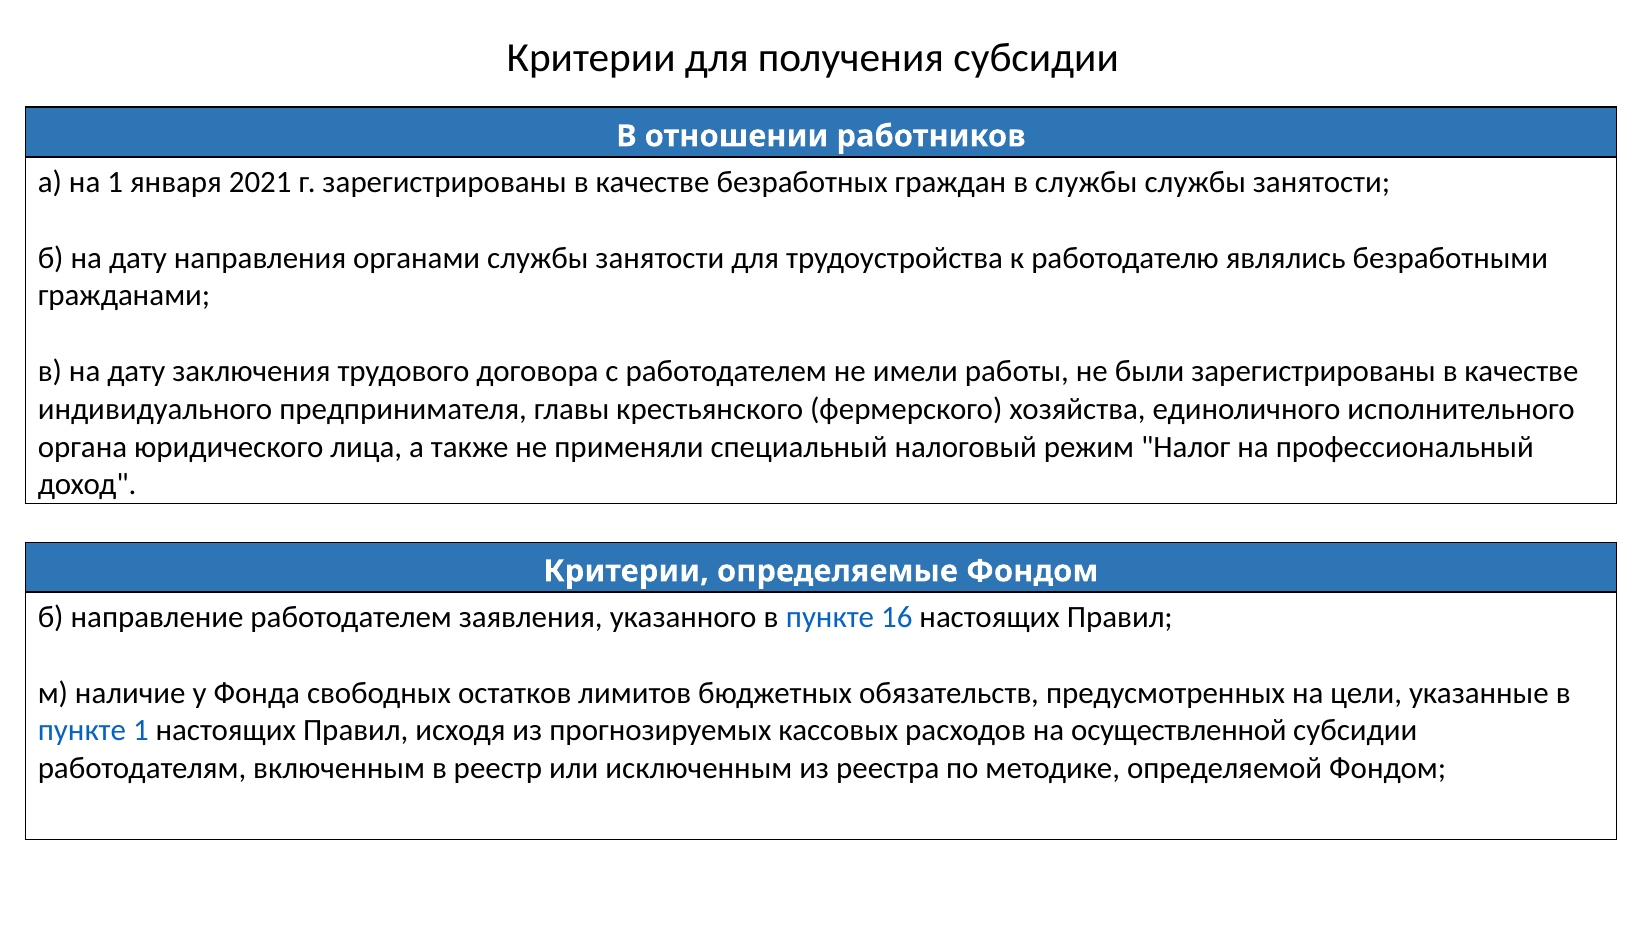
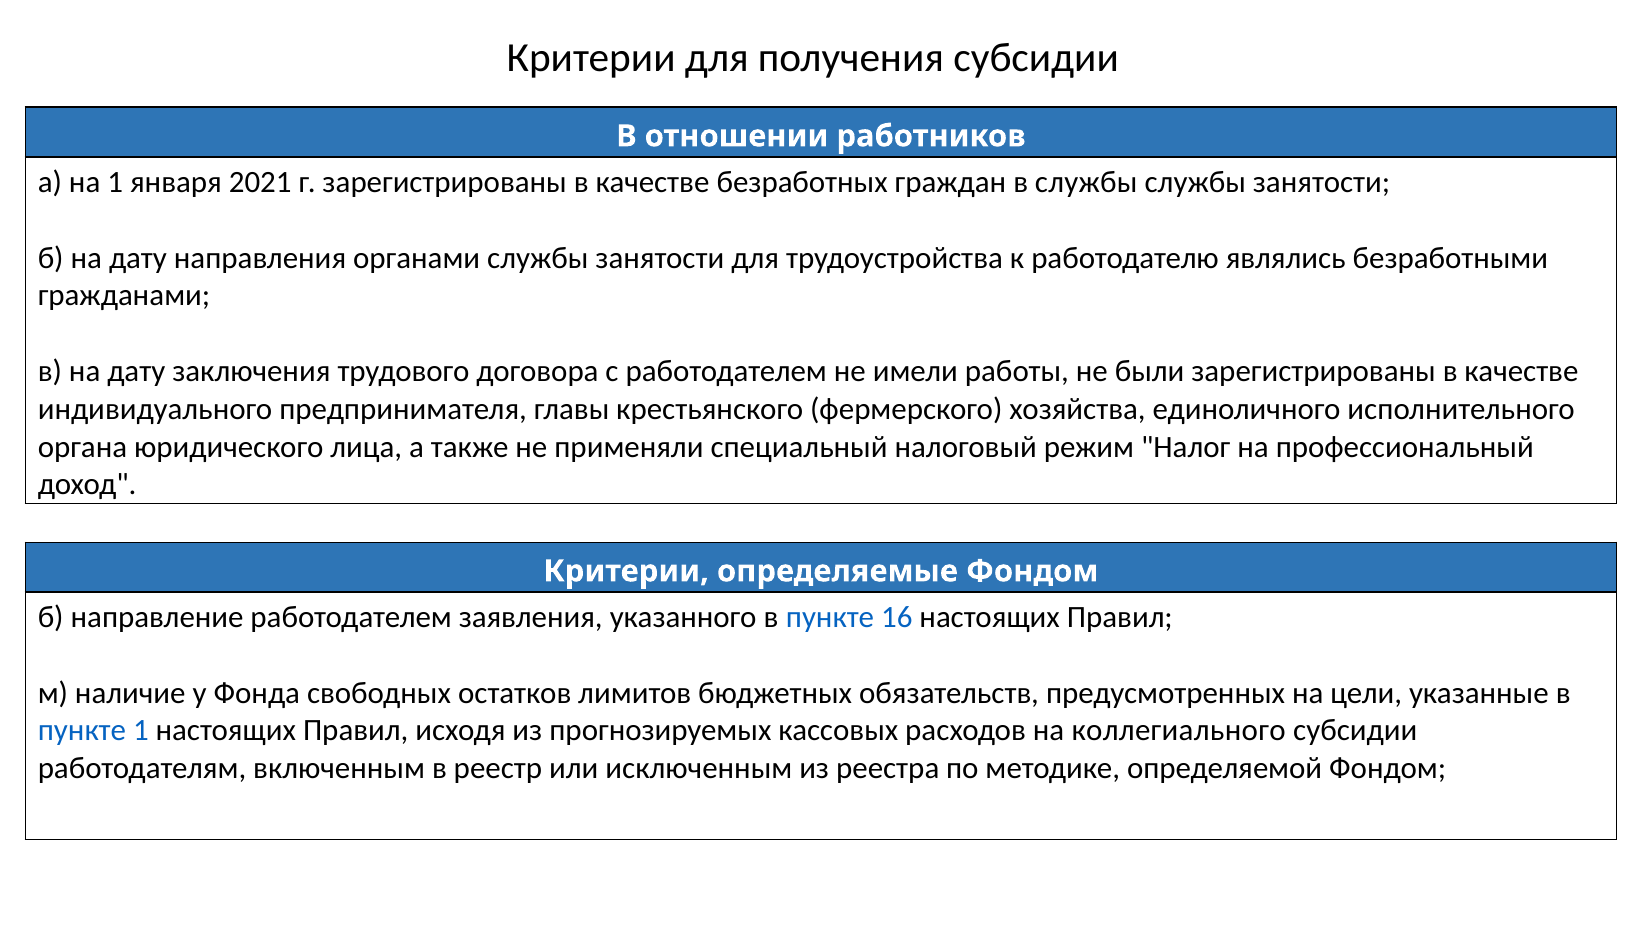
осуществленной: осуществленной -> коллегиального (1179, 731)
